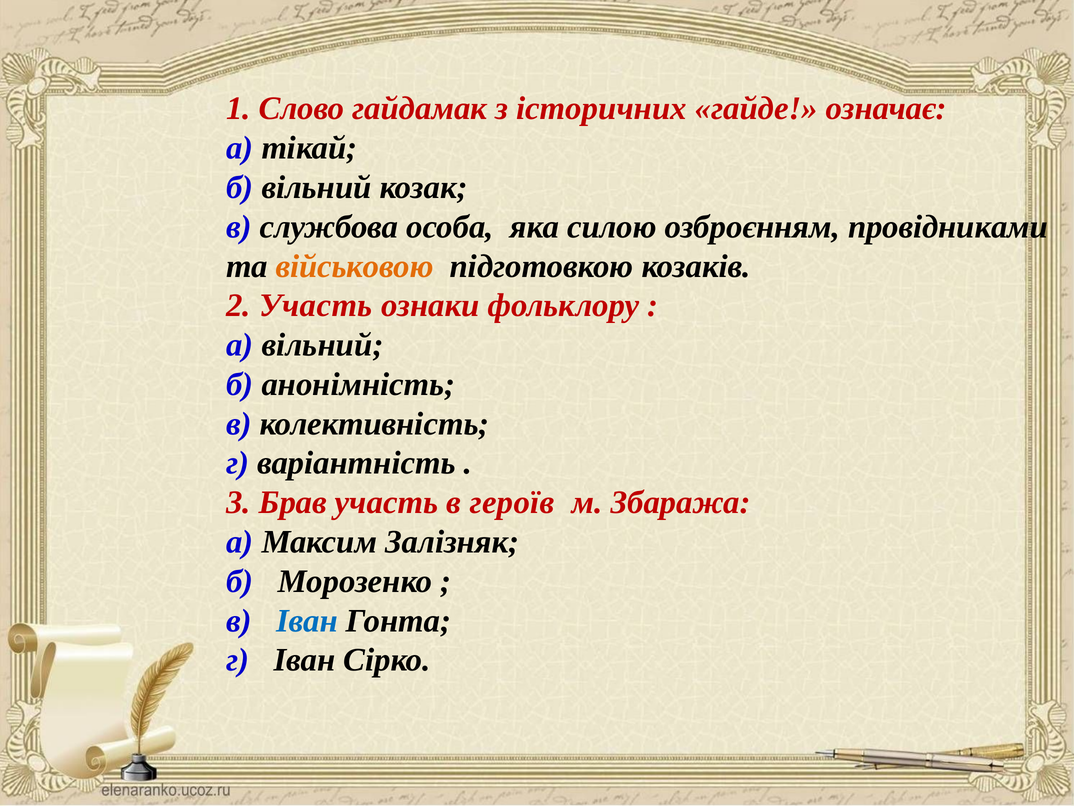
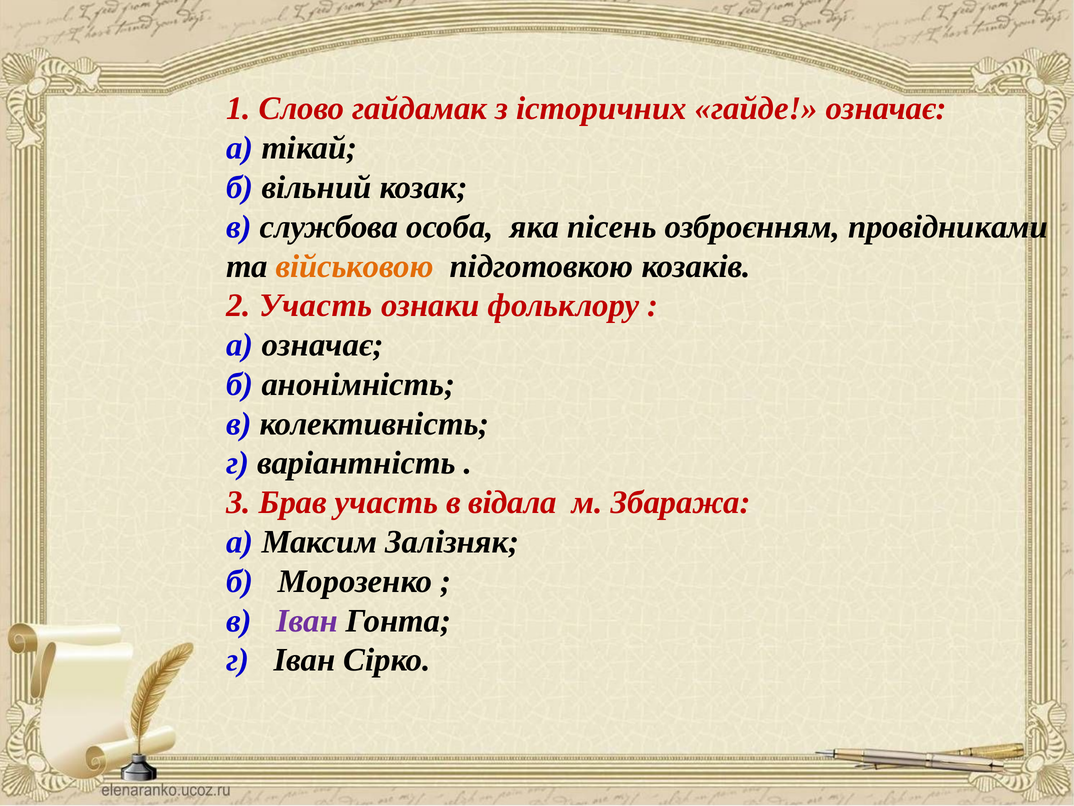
силою: силою -> пісень (612, 227)
а вільний: вільний -> означає (323, 345)
героїв: героїв -> відала (512, 502)
Іван colour: blue -> purple (307, 620)
